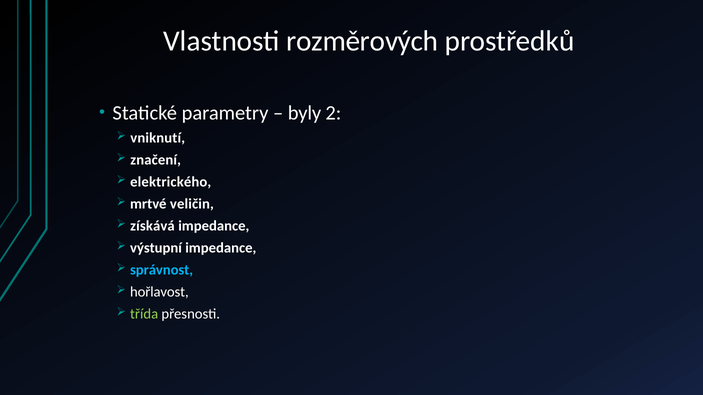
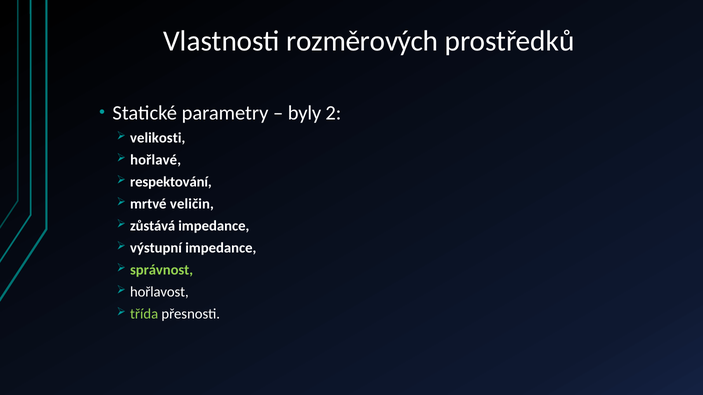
vniknutí: vniknutí -> velikosti (158, 138)
značení: značení -> hořlavé (156, 160)
elektrického: elektrického -> respektování (171, 182)
získává: získává -> zůstává (153, 226)
správnost colour: light blue -> light green (162, 270)
